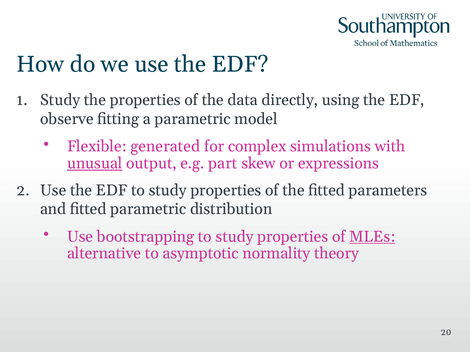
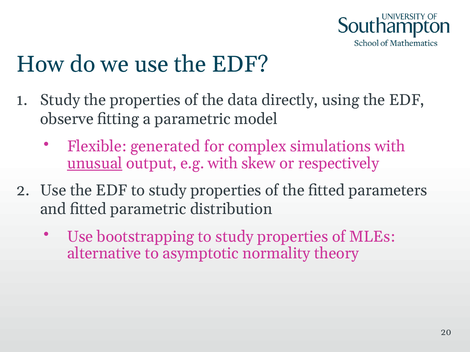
e.g part: part -> with (223, 164)
expressions: expressions -> respectively (339, 164)
MLEs underline: present -> none (372, 237)
